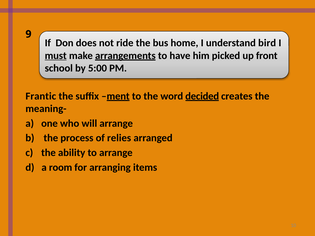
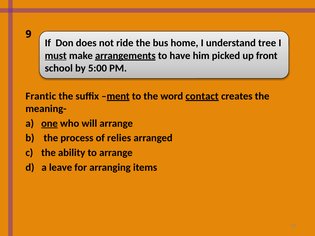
bird: bird -> tree (267, 43)
decided: decided -> contact (202, 96)
one underline: none -> present (49, 123)
room: room -> leave (61, 168)
